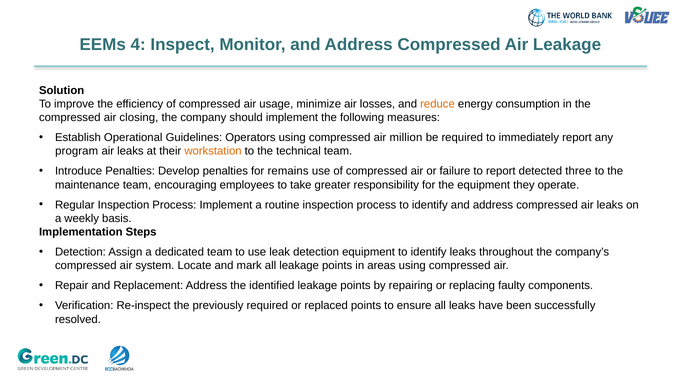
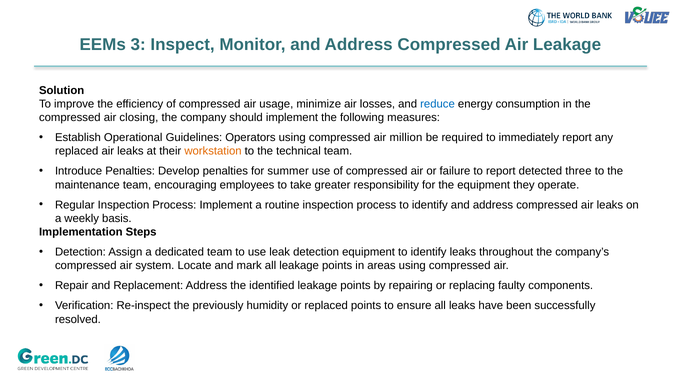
4: 4 -> 3 (138, 45)
reduce colour: orange -> blue (438, 104)
program: program -> replaced (77, 151)
remains: remains -> summer (288, 171)
previously required: required -> humidity (267, 306)
